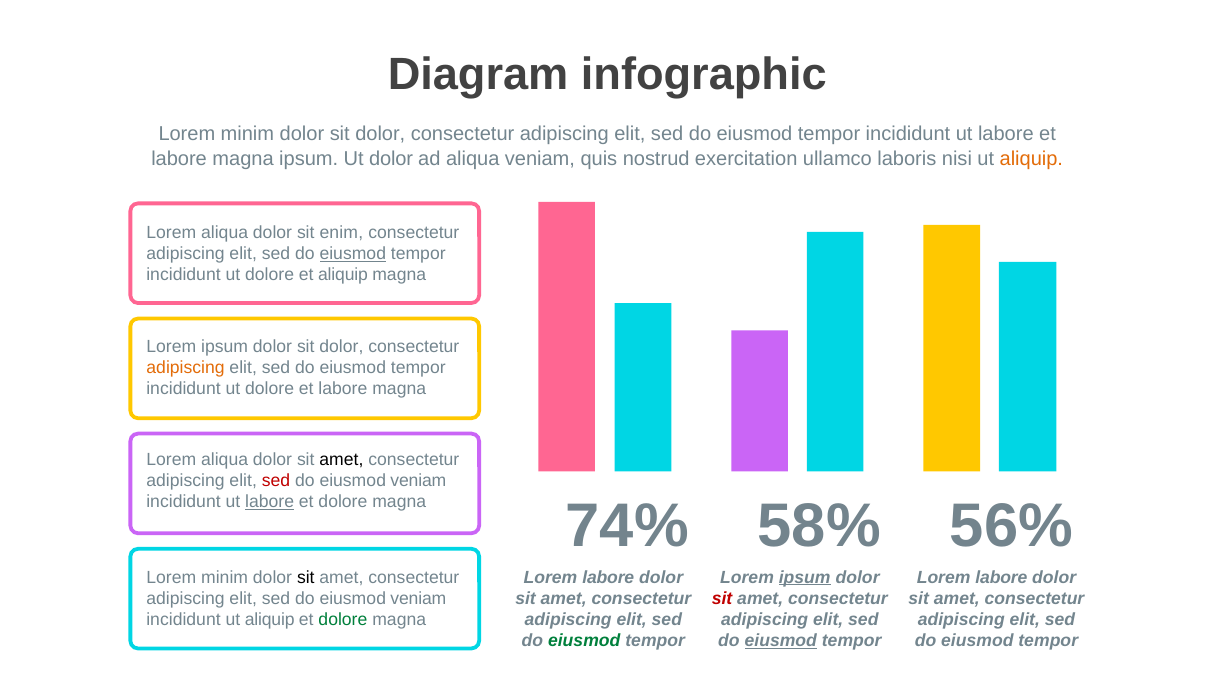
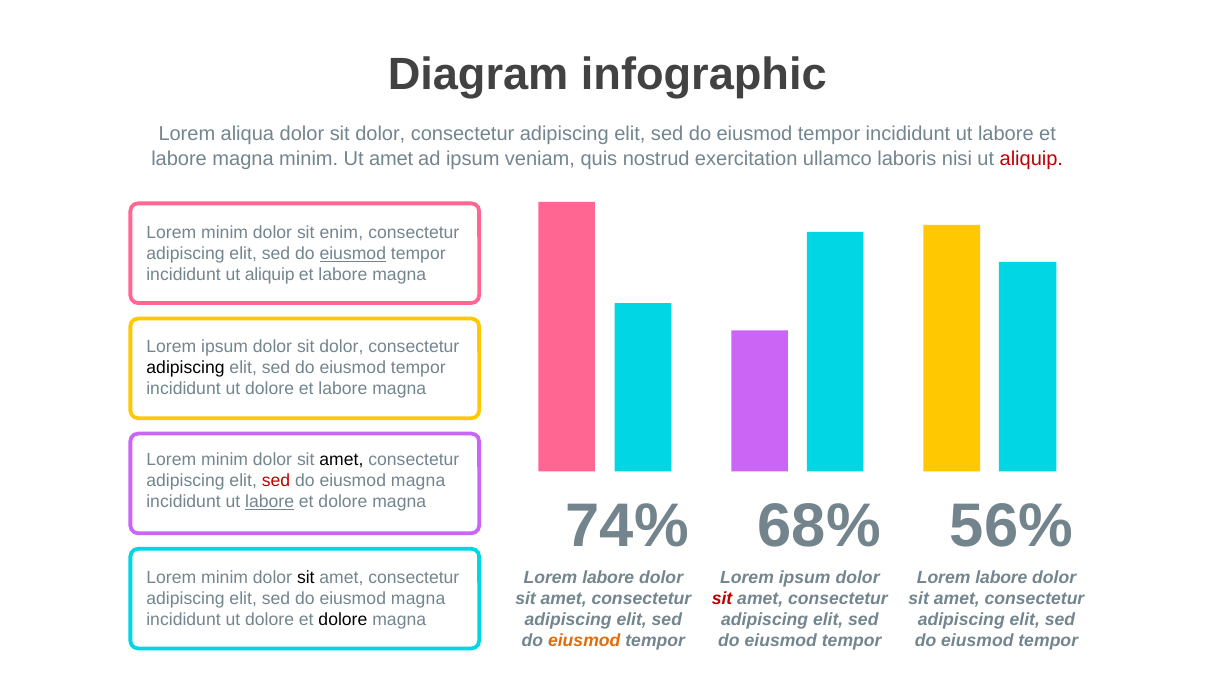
minim: minim -> aliqua (247, 134)
magna ipsum: ipsum -> minim (309, 158)
Ut dolor: dolor -> amet (391, 158)
ad aliqua: aliqua -> ipsum (473, 158)
aliquip colour: orange -> red (1031, 158)
aliqua: aliqua -> minim (225, 233)
dolore: dolore -> aliquip (270, 275)
aliquip: aliquip -> labore (343, 275)
adipiscing colour: orange -> black (186, 367)
aliqua: aliqua -> minim (225, 460)
veniam: veniam -> magna (418, 481)
58%: 58% -> 68% (819, 526)
ipsum underline: present -> none (805, 577)
veniam: veniam -> magna (418, 598)
aliquip: aliquip -> dolore (270, 619)
dolore colour: green -> black (343, 619)
eiusmod colour: green -> orange (584, 640)
eiusmod underline: present -> none (781, 640)
